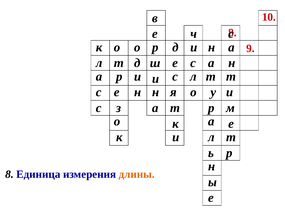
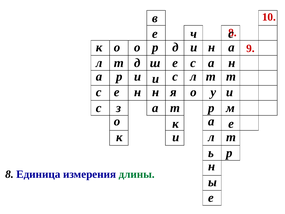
длины colour: orange -> green (137, 174)
